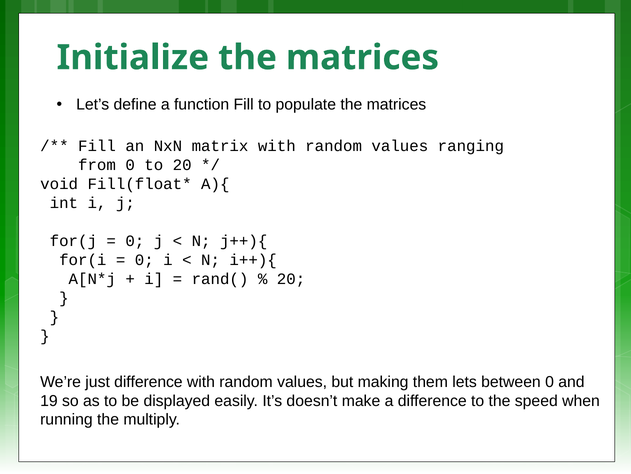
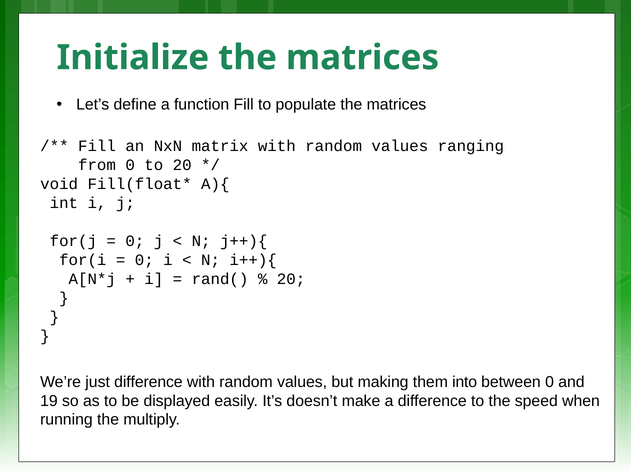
lets: lets -> into (465, 381)
